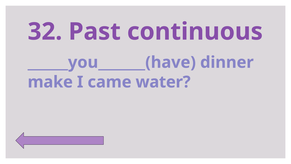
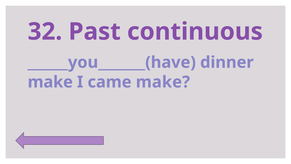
came water: water -> make (163, 82)
